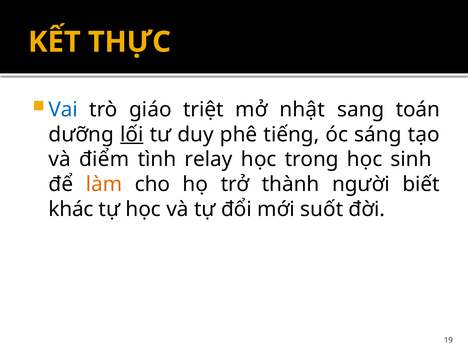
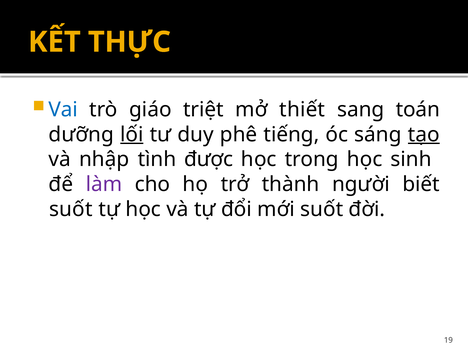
nhật: nhật -> thiết (302, 109)
tạo underline: none -> present (424, 134)
điểm: điểm -> nhập (104, 159)
relay: relay -> được (209, 159)
làm colour: orange -> purple (104, 184)
khác: khác -> suốt (71, 209)
